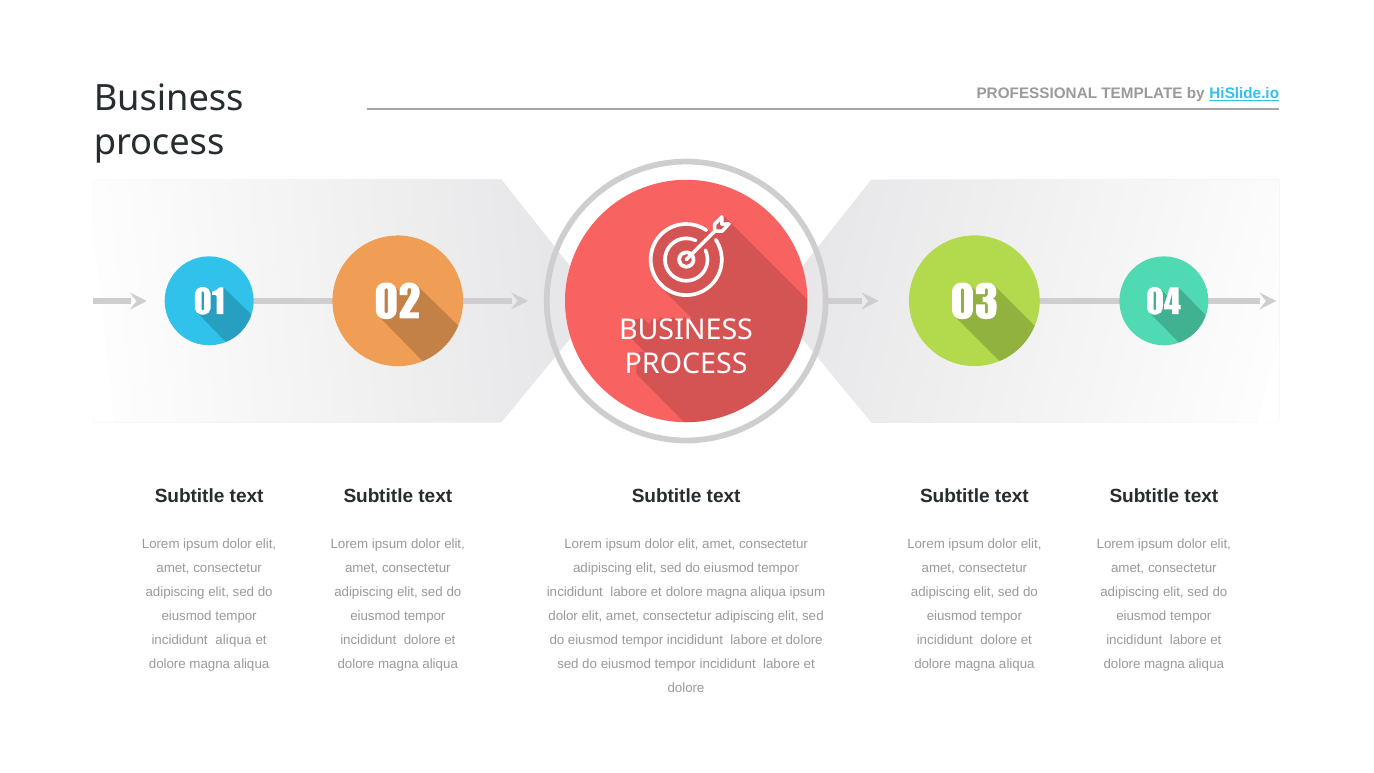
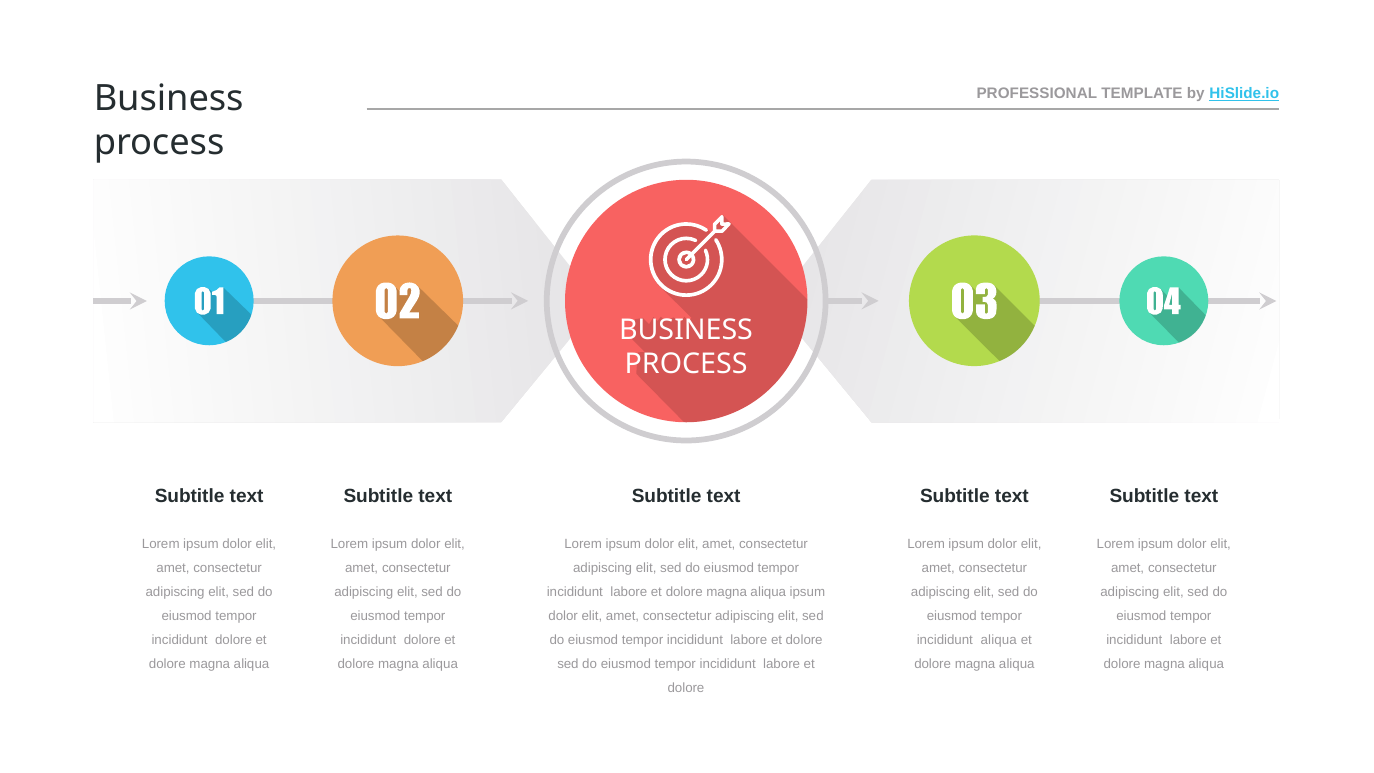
aliqua: aliqua -> dolore (234, 640)
dolore: dolore -> aliqua (999, 640)
